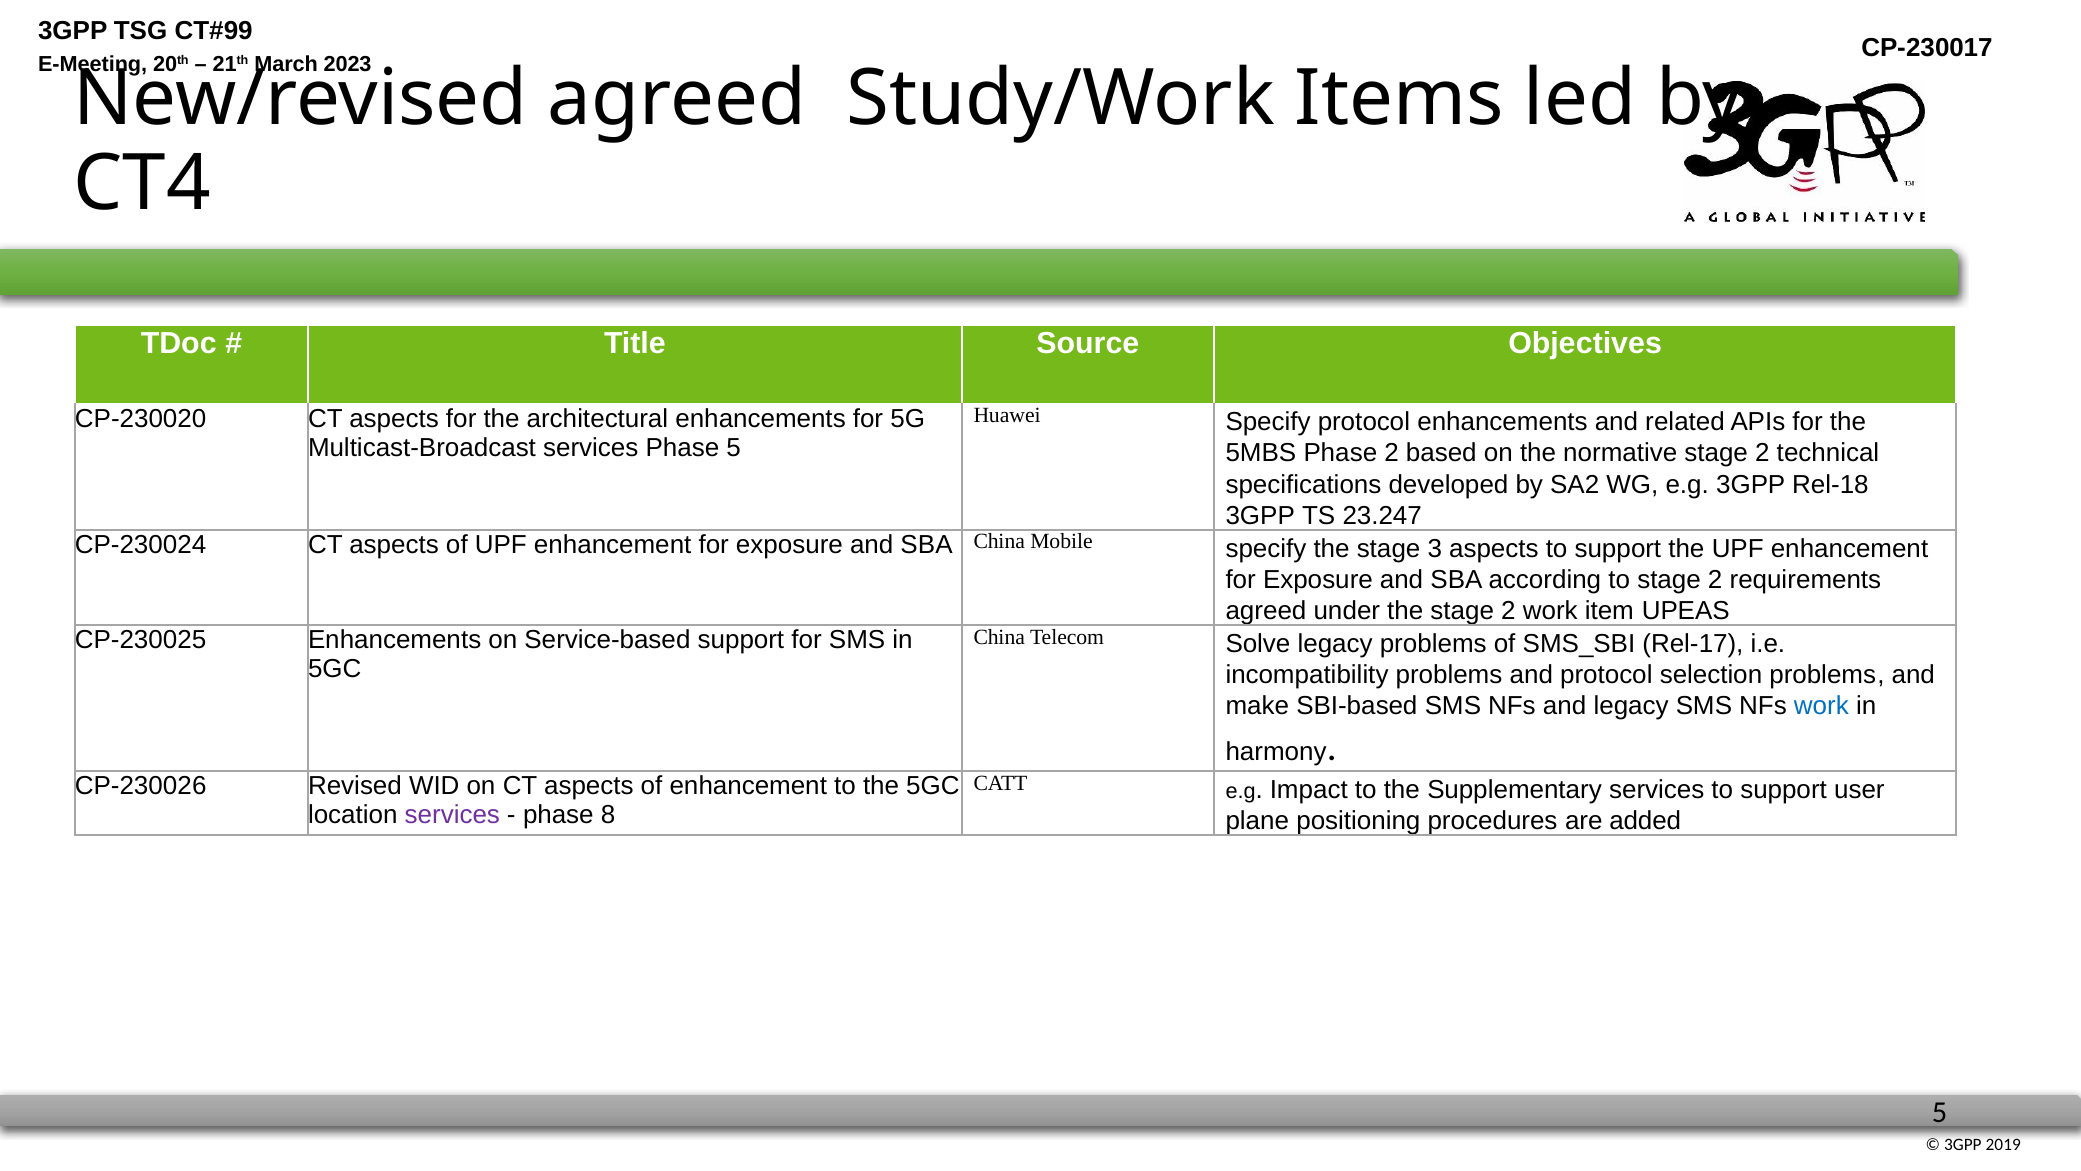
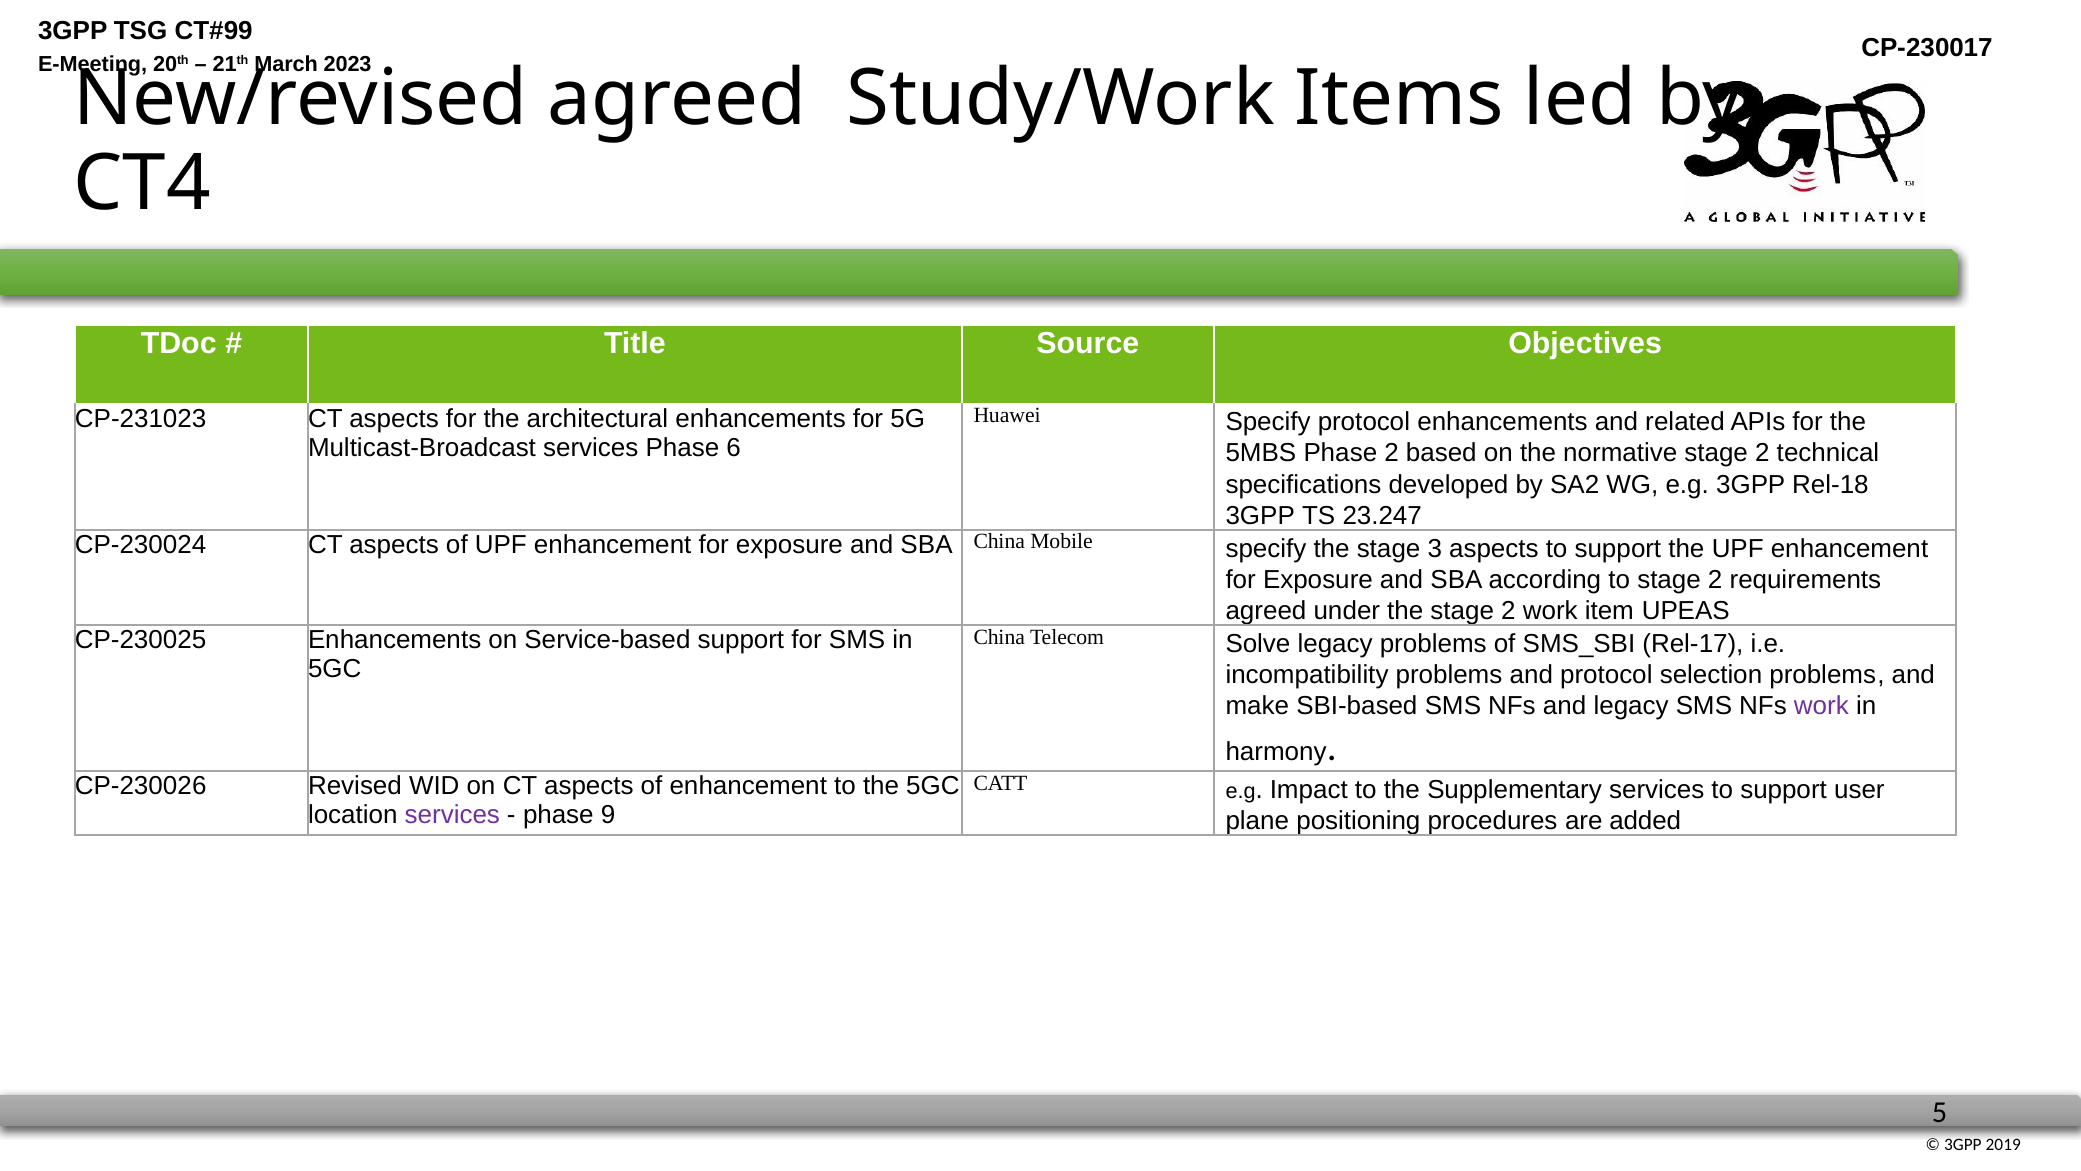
CP-230020: CP-230020 -> CP-231023 (141, 418)
Phase 5: 5 -> 6 (734, 447)
work colour: blue -> purple (1821, 706)
8: 8 -> 9 (608, 815)
